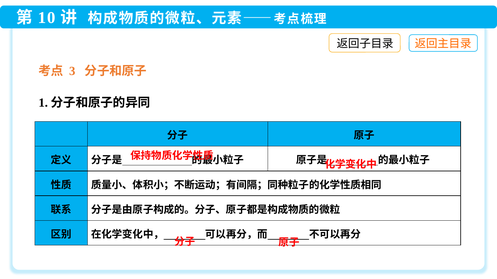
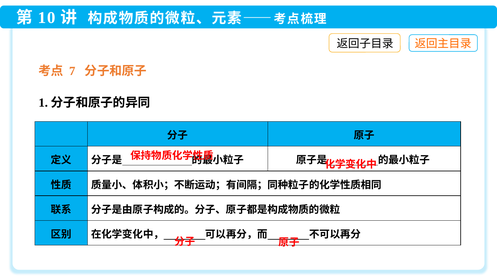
3: 3 -> 7 (72, 71)
